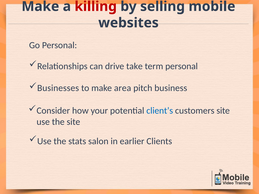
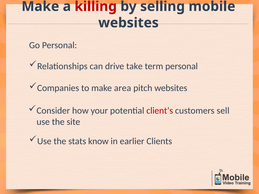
Businesses: Businesses -> Companies (58, 88)
pitch business: business -> websites (171, 88)
client’s colour: blue -> red (160, 111)
customers site: site -> sell (223, 111)
salon: salon -> know (98, 141)
